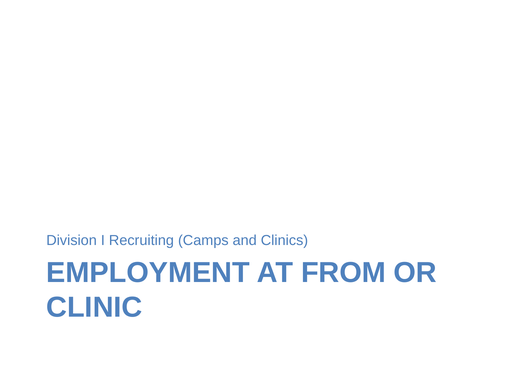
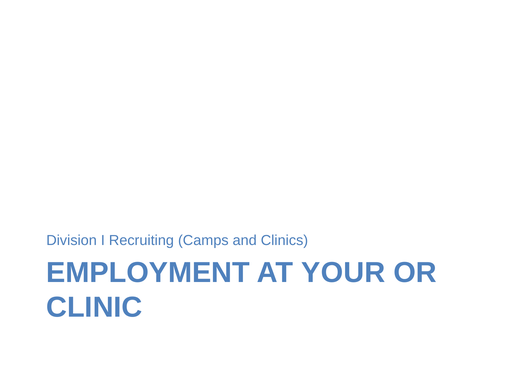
FROM: FROM -> YOUR (343, 273)
